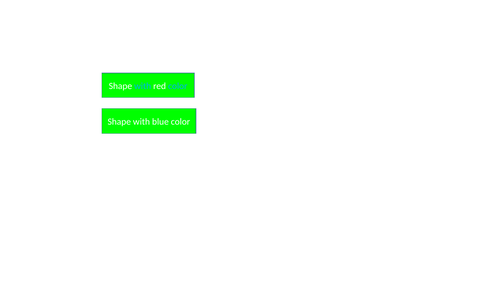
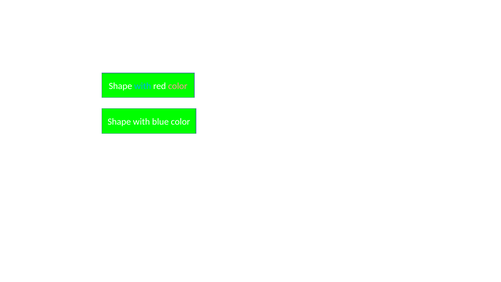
color colour: light blue -> pink (178, 86)
